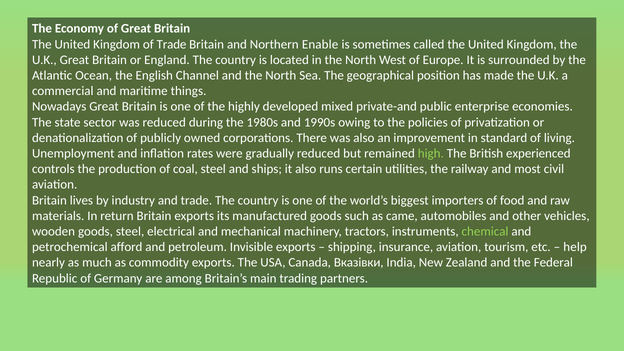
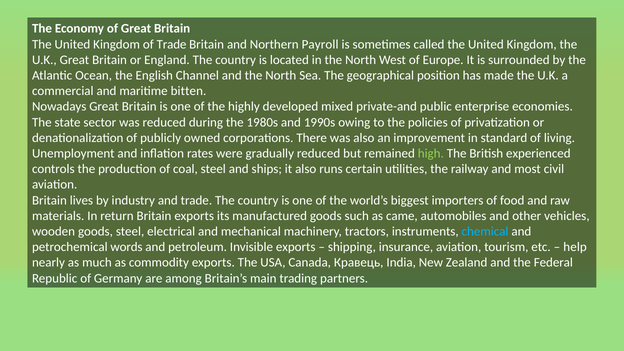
Enable: Enable -> Payroll (320, 44)
things: things -> bitten (189, 91)
chemical colour: light green -> light blue (485, 231)
afford: afford -> words (127, 247)
Вказівки: Вказівки -> Кравець (359, 263)
